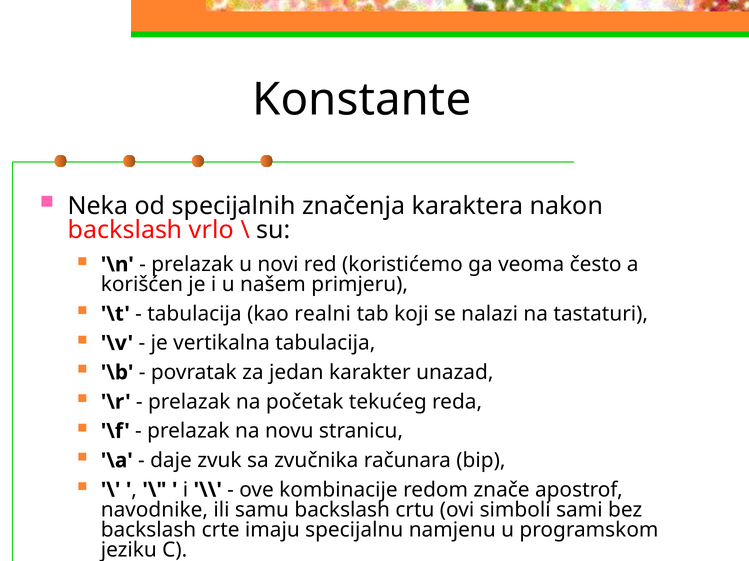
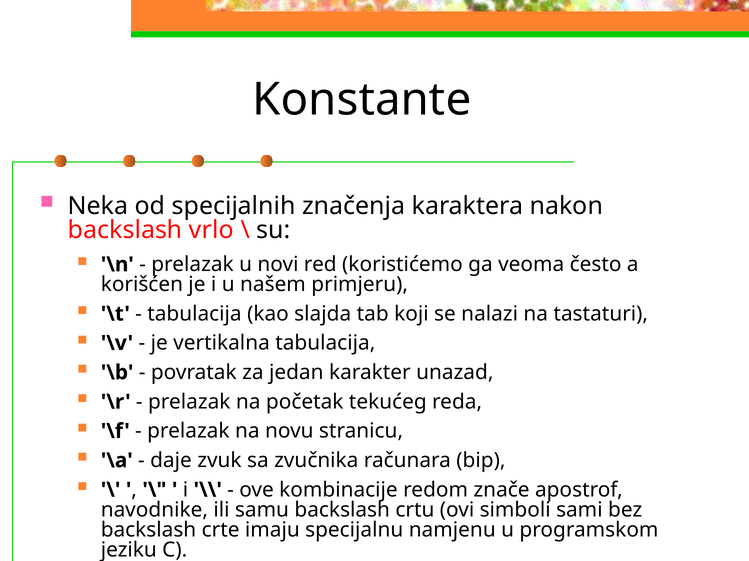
realni: realni -> slajda (323, 314)
